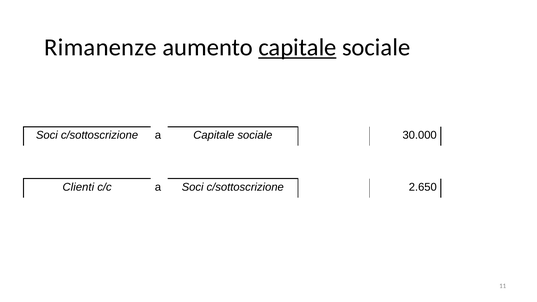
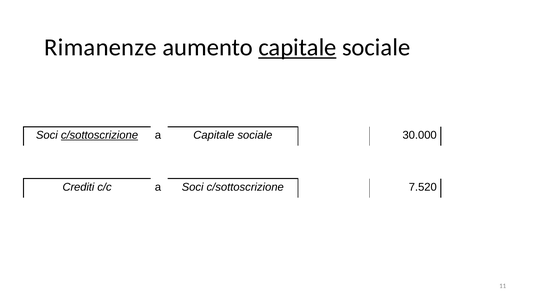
c/sottoscrizione underline: none -> present (99, 135)
Clienti: Clienti -> Crediti (78, 187)
2.650: 2.650 -> 7.520 (423, 187)
